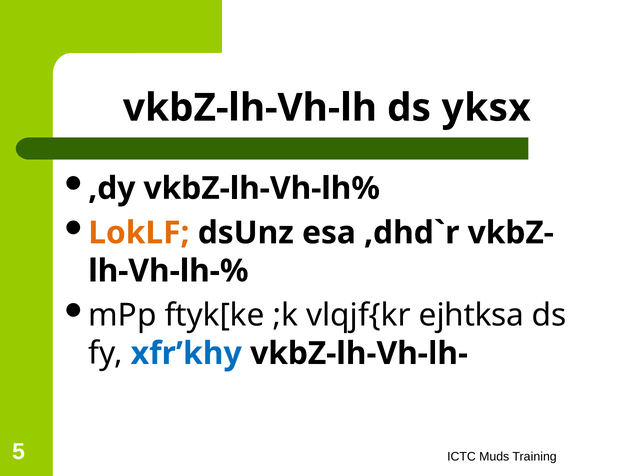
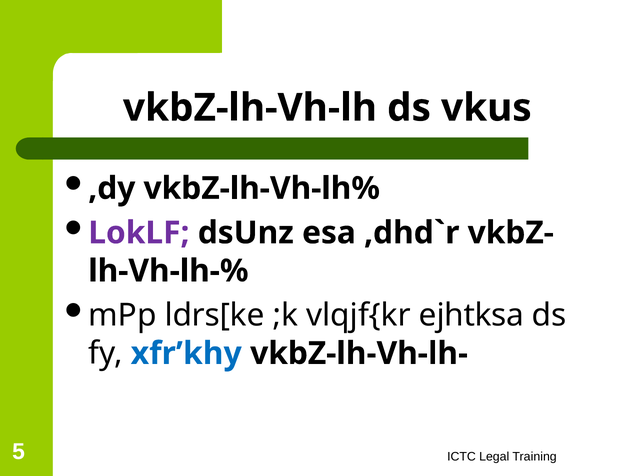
yksx: yksx -> vkus (486, 108)
LokLF colour: orange -> purple (139, 233)
ftyk[ke: ftyk[ke -> ldrs[ke (215, 315)
Muds: Muds -> Legal (494, 456)
